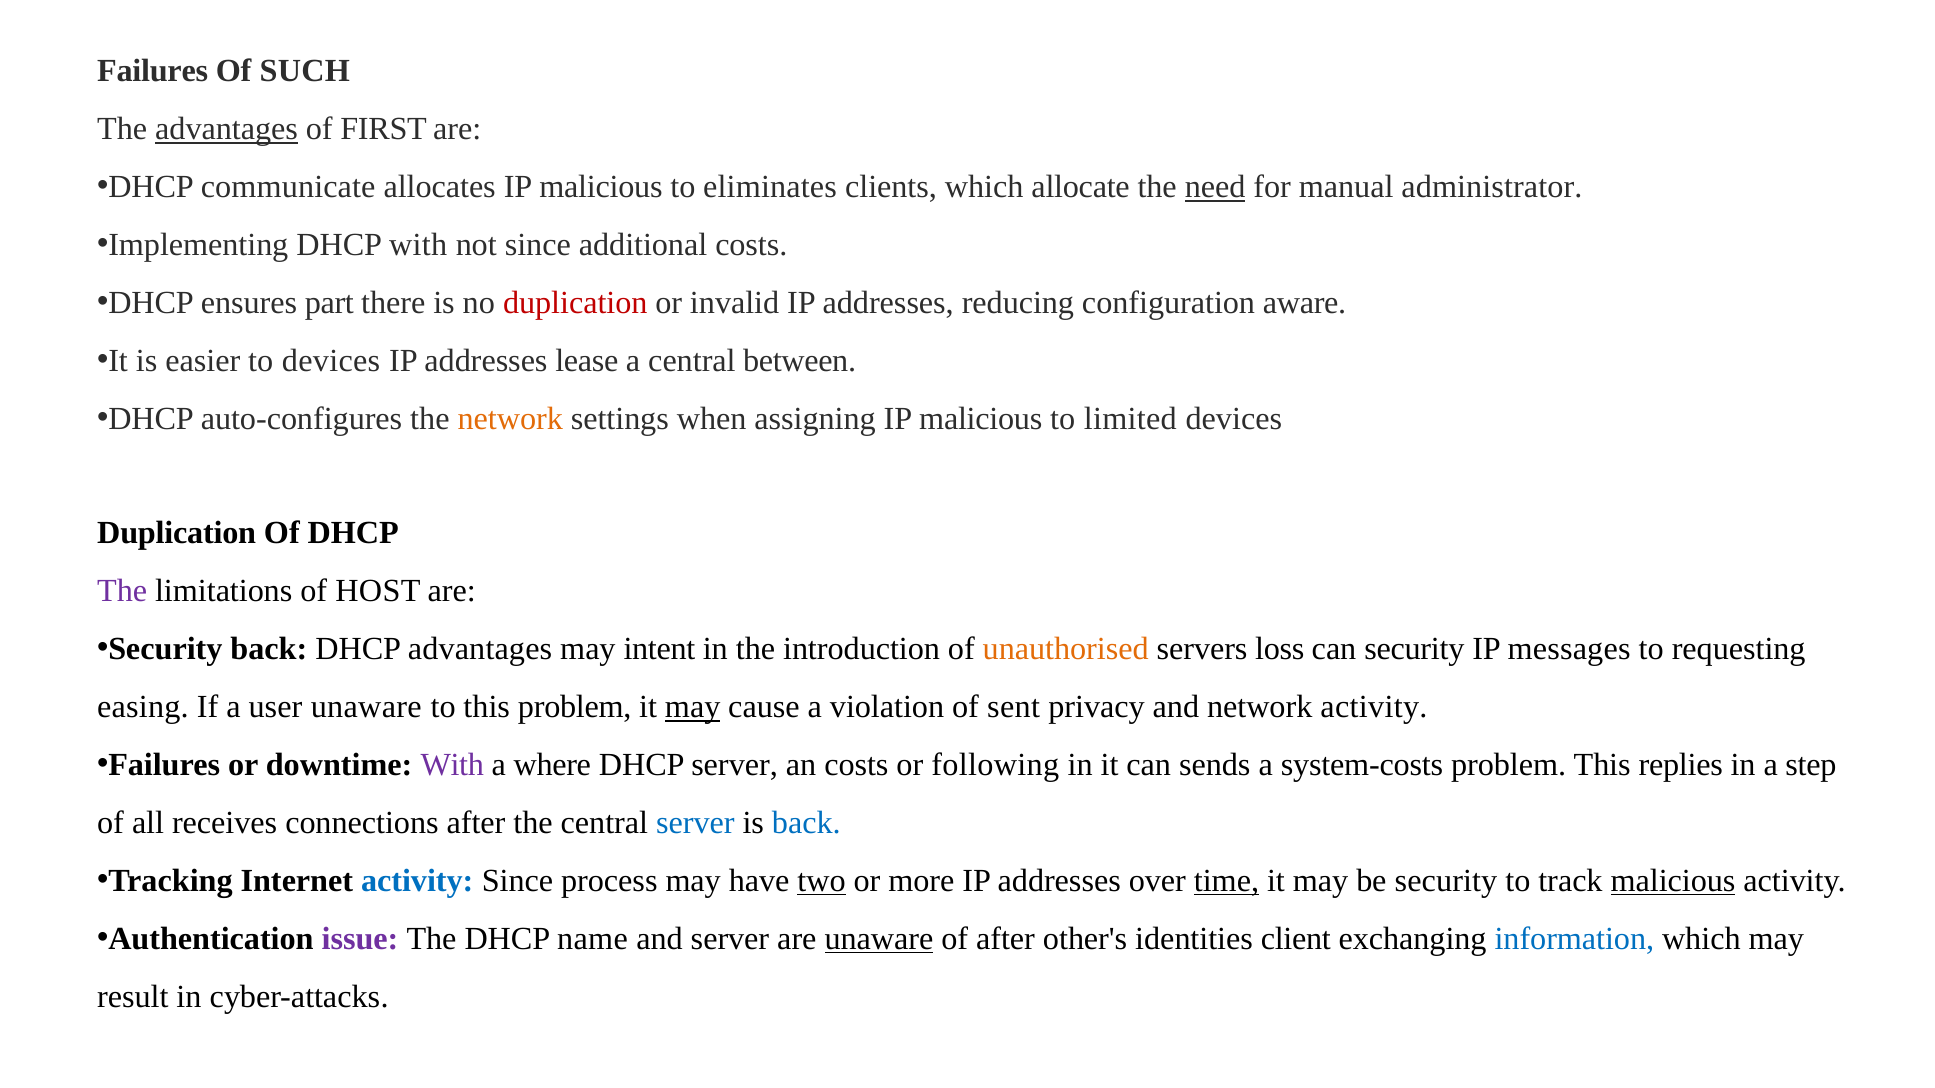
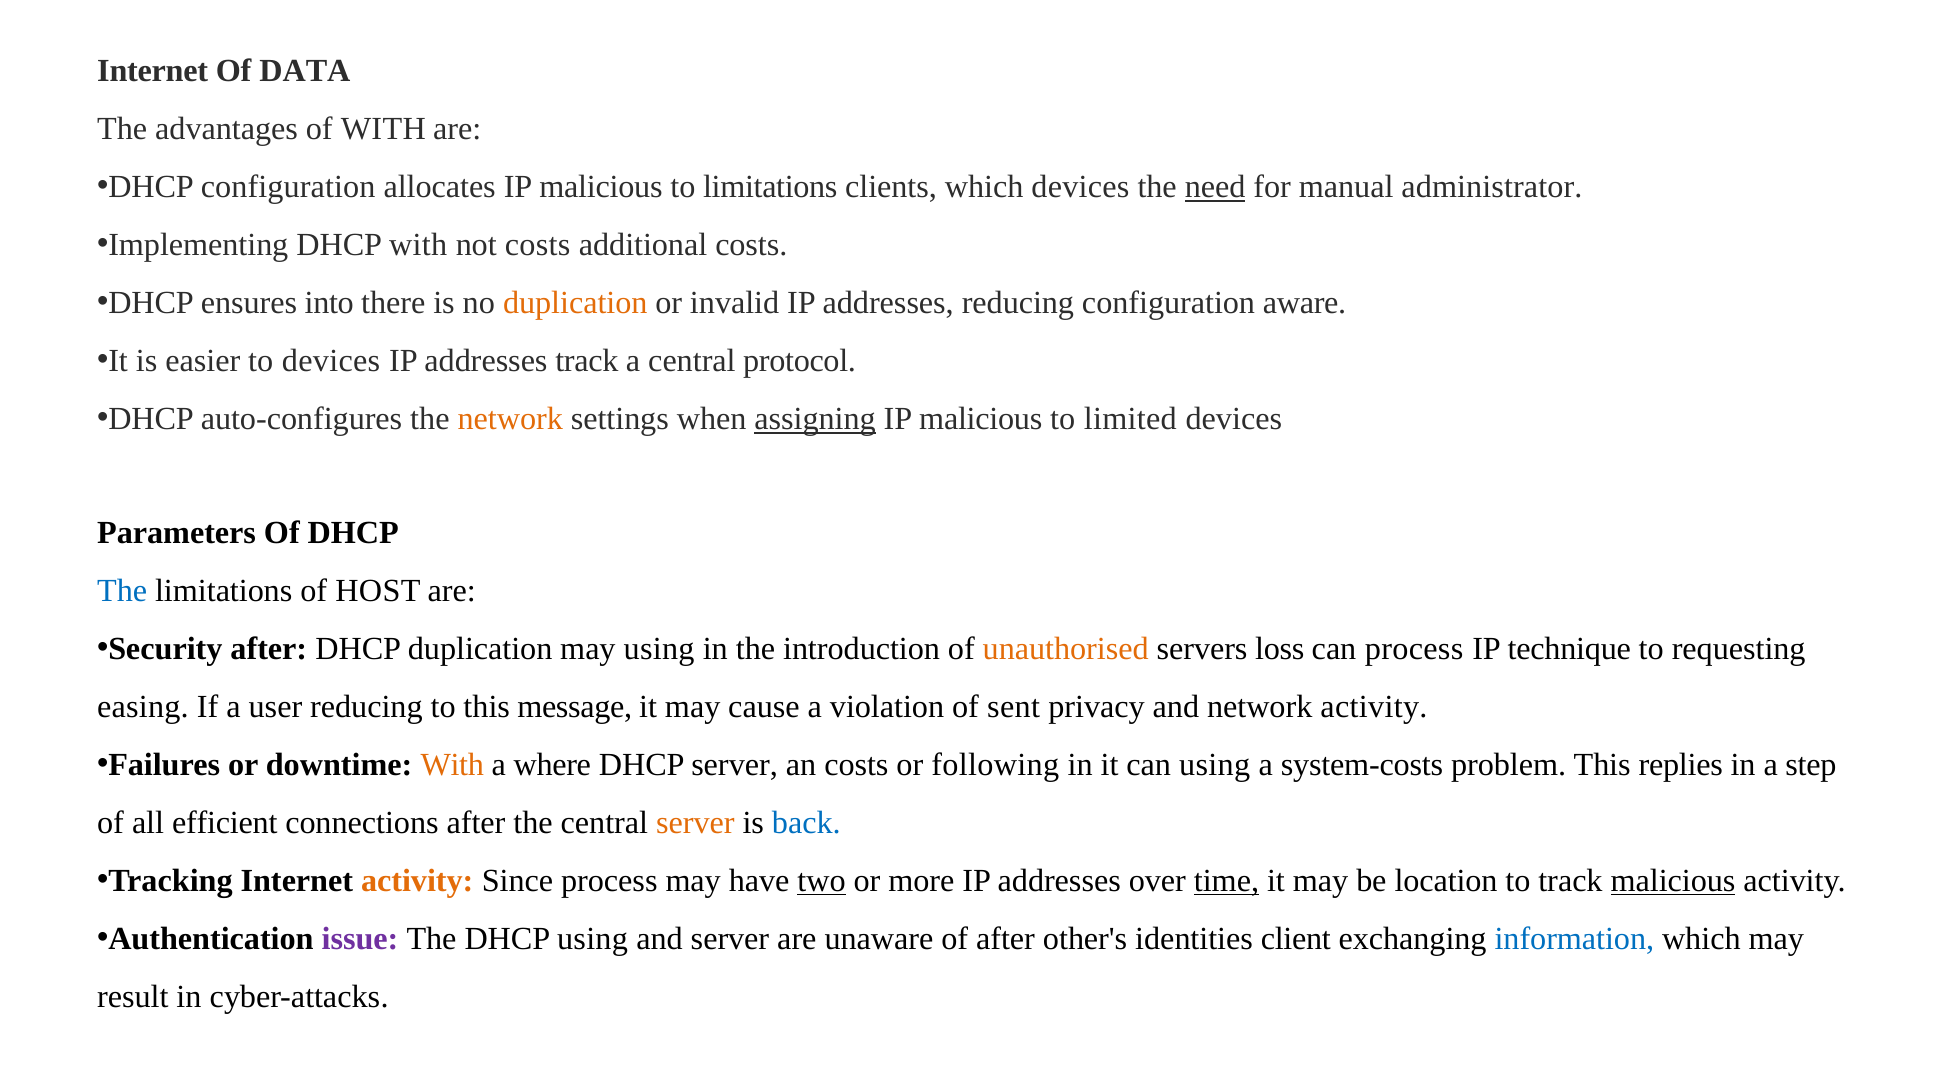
Failures: Failures -> Internet (153, 71)
SUCH: SUCH -> DATA (305, 71)
advantages underline: present -> none (227, 129)
of FIRST: FIRST -> WITH (383, 129)
DHCP communicate: communicate -> configuration (288, 187)
to eliminates: eliminates -> limitations (770, 187)
which allocate: allocate -> devices (1080, 187)
not since: since -> costs (538, 245)
part: part -> into (329, 303)
duplication colour: red -> orange (575, 303)
addresses lease: lease -> track (587, 361)
between: between -> protocol (800, 361)
assigning underline: none -> present (815, 419)
Duplication: Duplication -> Parameters (177, 533)
The colour: purple -> blue (122, 591)
Security back: back -> after (269, 649)
DHCP advantages: advantages -> duplication (480, 649)
may intent: intent -> using (659, 649)
can security: security -> process (1414, 649)
messages: messages -> technique (1569, 649)
user unaware: unaware -> reducing (366, 707)
this problem: problem -> message (575, 707)
may underline: present -> none (693, 707)
With colour: purple -> orange (452, 765)
can sends: sends -> using (1215, 765)
receives: receives -> efficient (225, 823)
server colour: blue -> orange (695, 823)
activity colour: blue -> orange (417, 881)
be security: security -> location (1446, 881)
DHCP name: name -> using (593, 939)
unaware underline: present -> none (879, 939)
